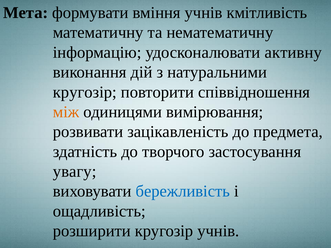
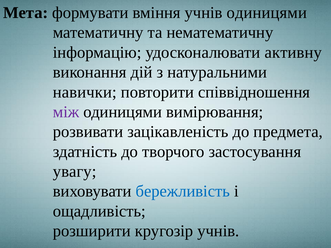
учнів кмітливість: кмітливість -> одиницями (267, 13)
кругозір: кругозір -> навички (85, 92)
між colour: orange -> purple (66, 112)
